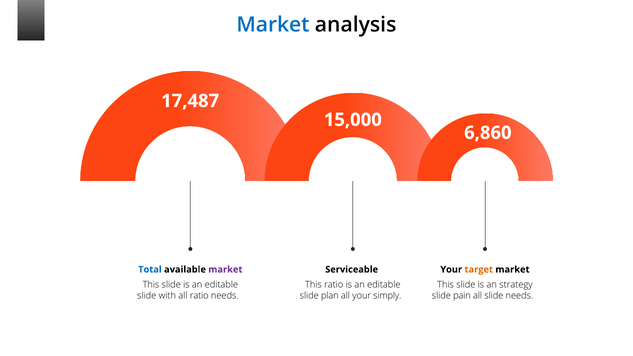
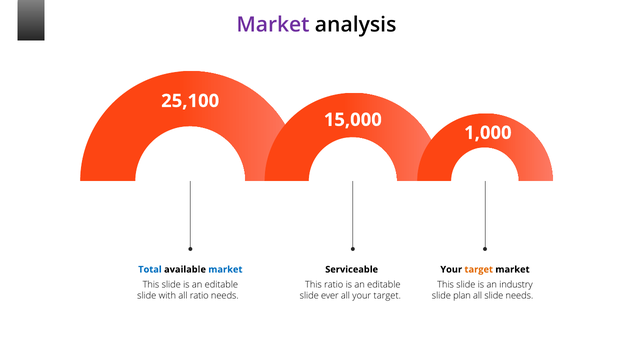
Market colour: blue -> purple (273, 25)
17,487: 17,487 -> 25,100 (190, 101)
6,860: 6,860 -> 1,000 (488, 133)
market colour: purple -> blue (225, 270)
strategy: strategy -> industry (516, 285)
plan: plan -> ever (330, 296)
all your simply: simply -> target (387, 296)
pain: pain -> plan (462, 296)
